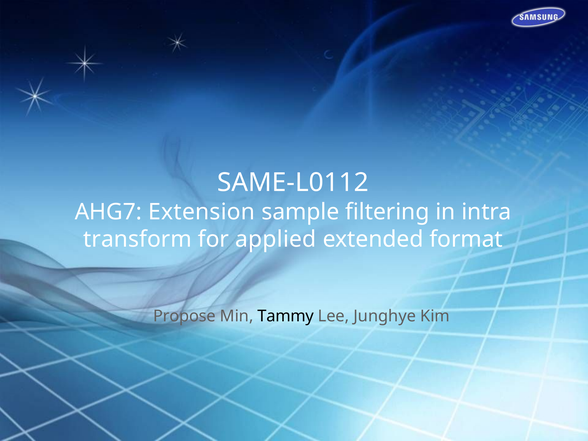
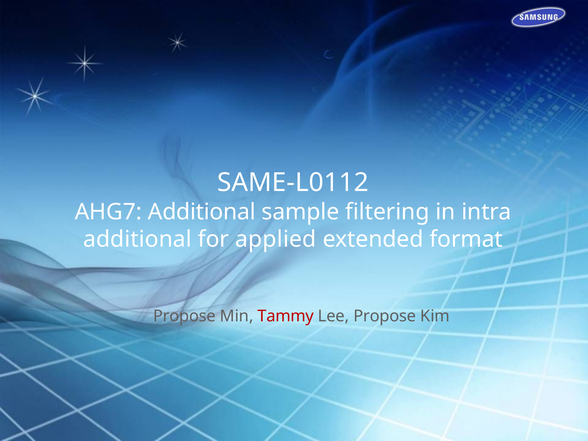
AHG7 Extension: Extension -> Additional (202, 212)
transform: transform -> additional (138, 239)
Tammy colour: black -> red (286, 316)
Lee Junghye: Junghye -> Propose (385, 316)
